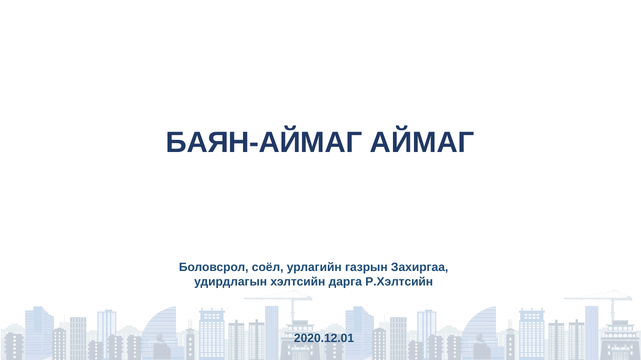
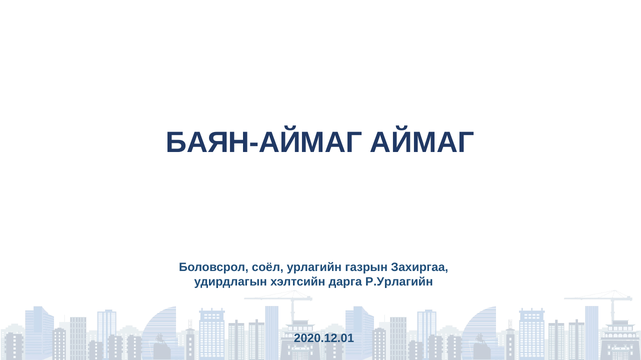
Р.Хэлтсийн: Р.Хэлтсийн -> Р.Урлагийн (399, 282)
